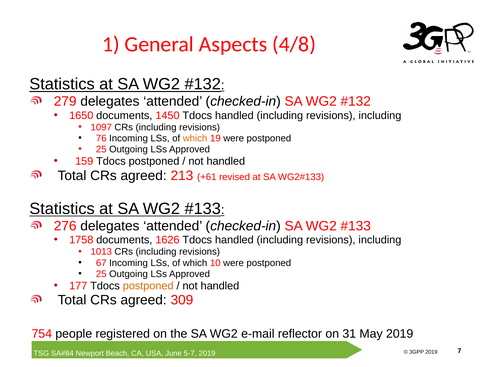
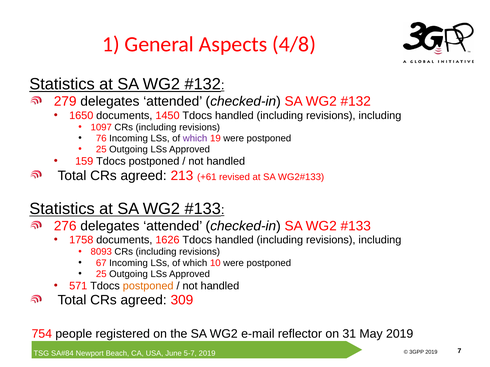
which colour: orange -> purple (195, 138)
1013: 1013 -> 8093 (101, 252)
177: 177 -> 571 (78, 286)
